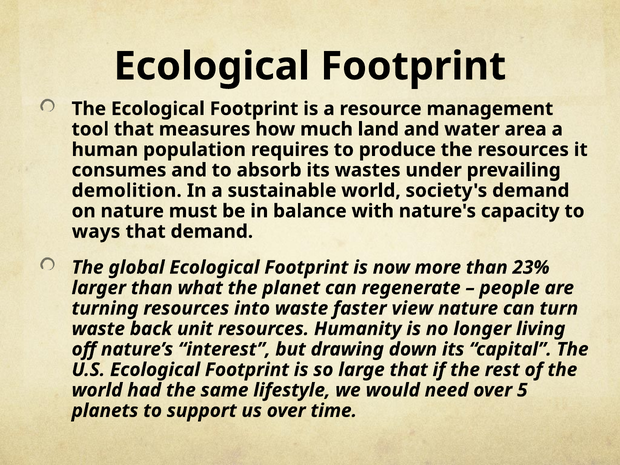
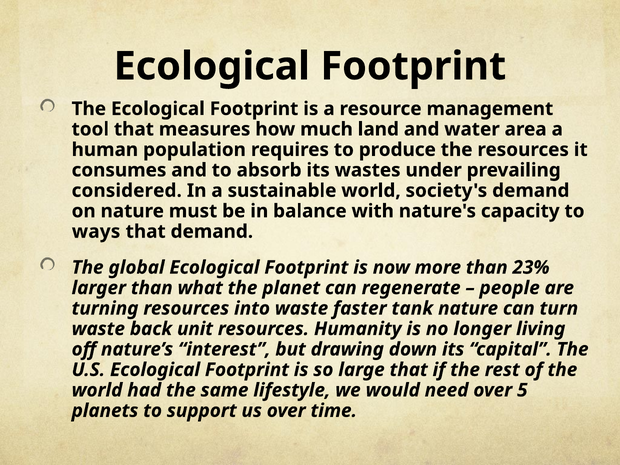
demolition: demolition -> considered (127, 191)
view: view -> tank (412, 308)
